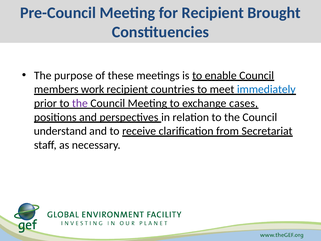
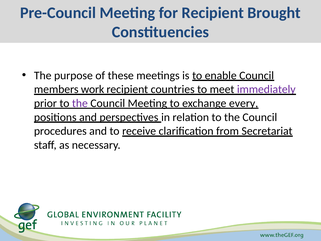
immediately colour: blue -> purple (266, 89)
cases: cases -> every (244, 103)
understand: understand -> procedures (60, 131)
